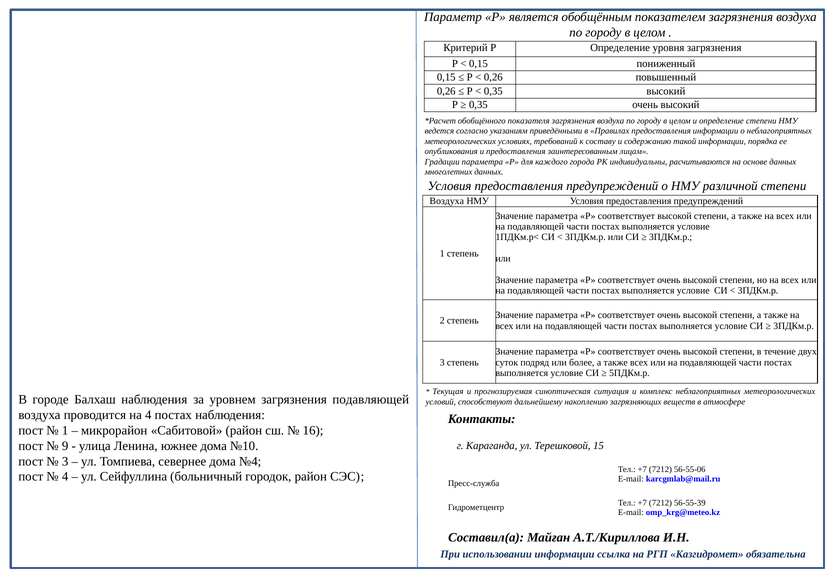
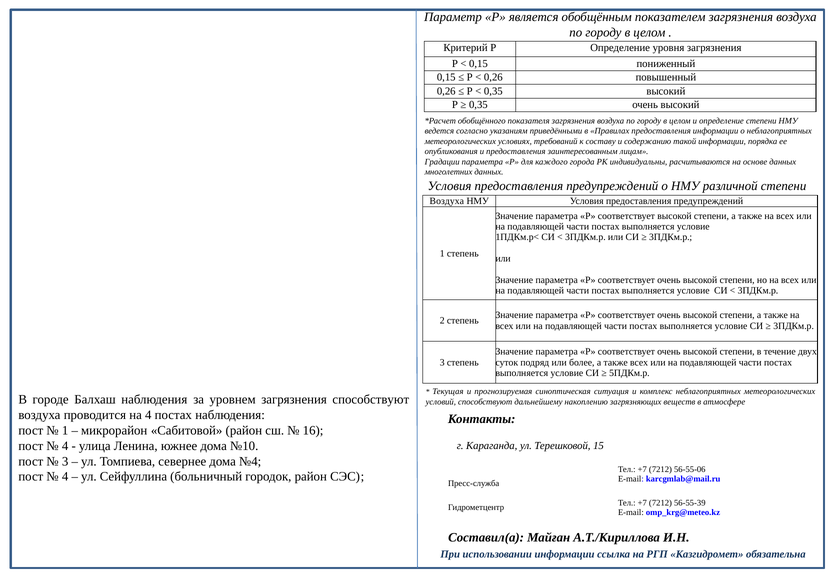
загрязнения подавляющей: подавляющей -> способствуют (371, 400)
9: 9 -> 4 (65, 446)
